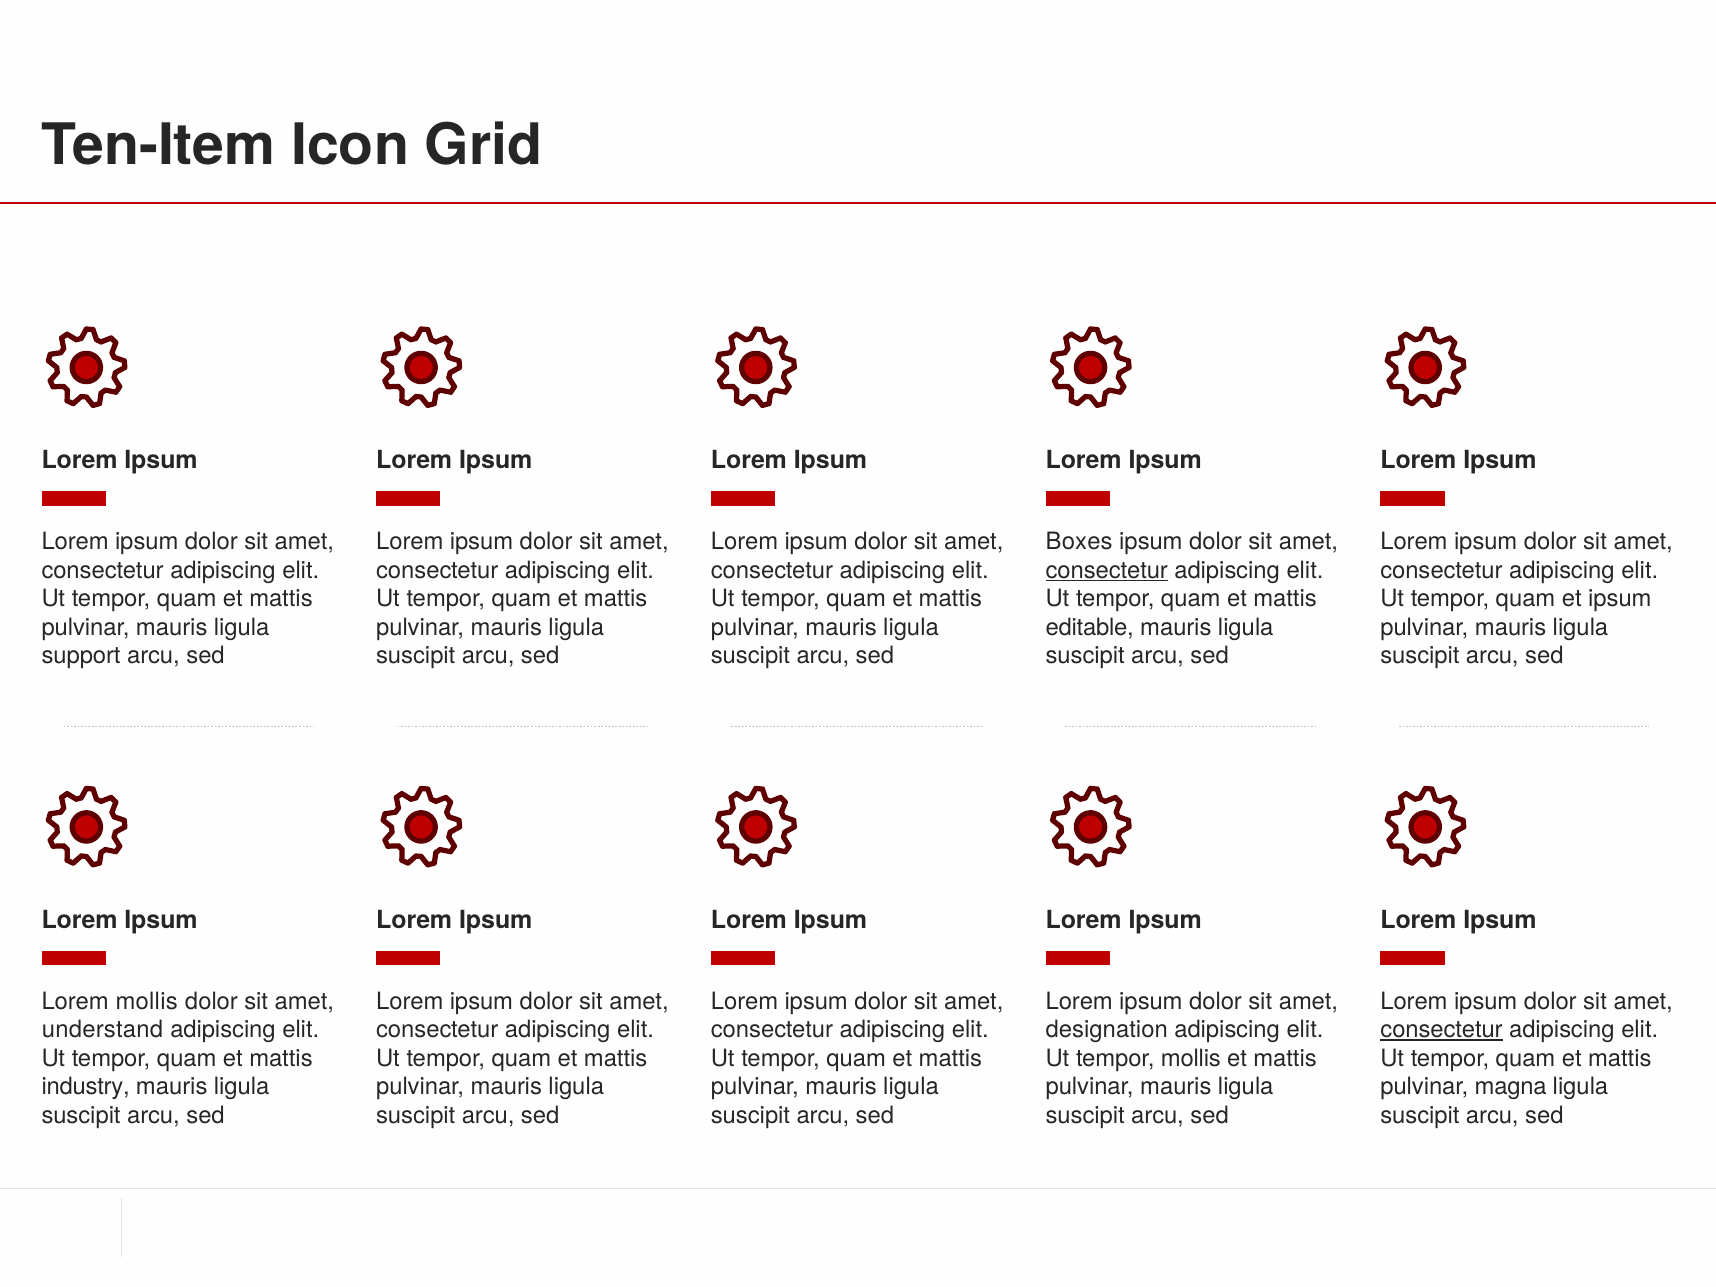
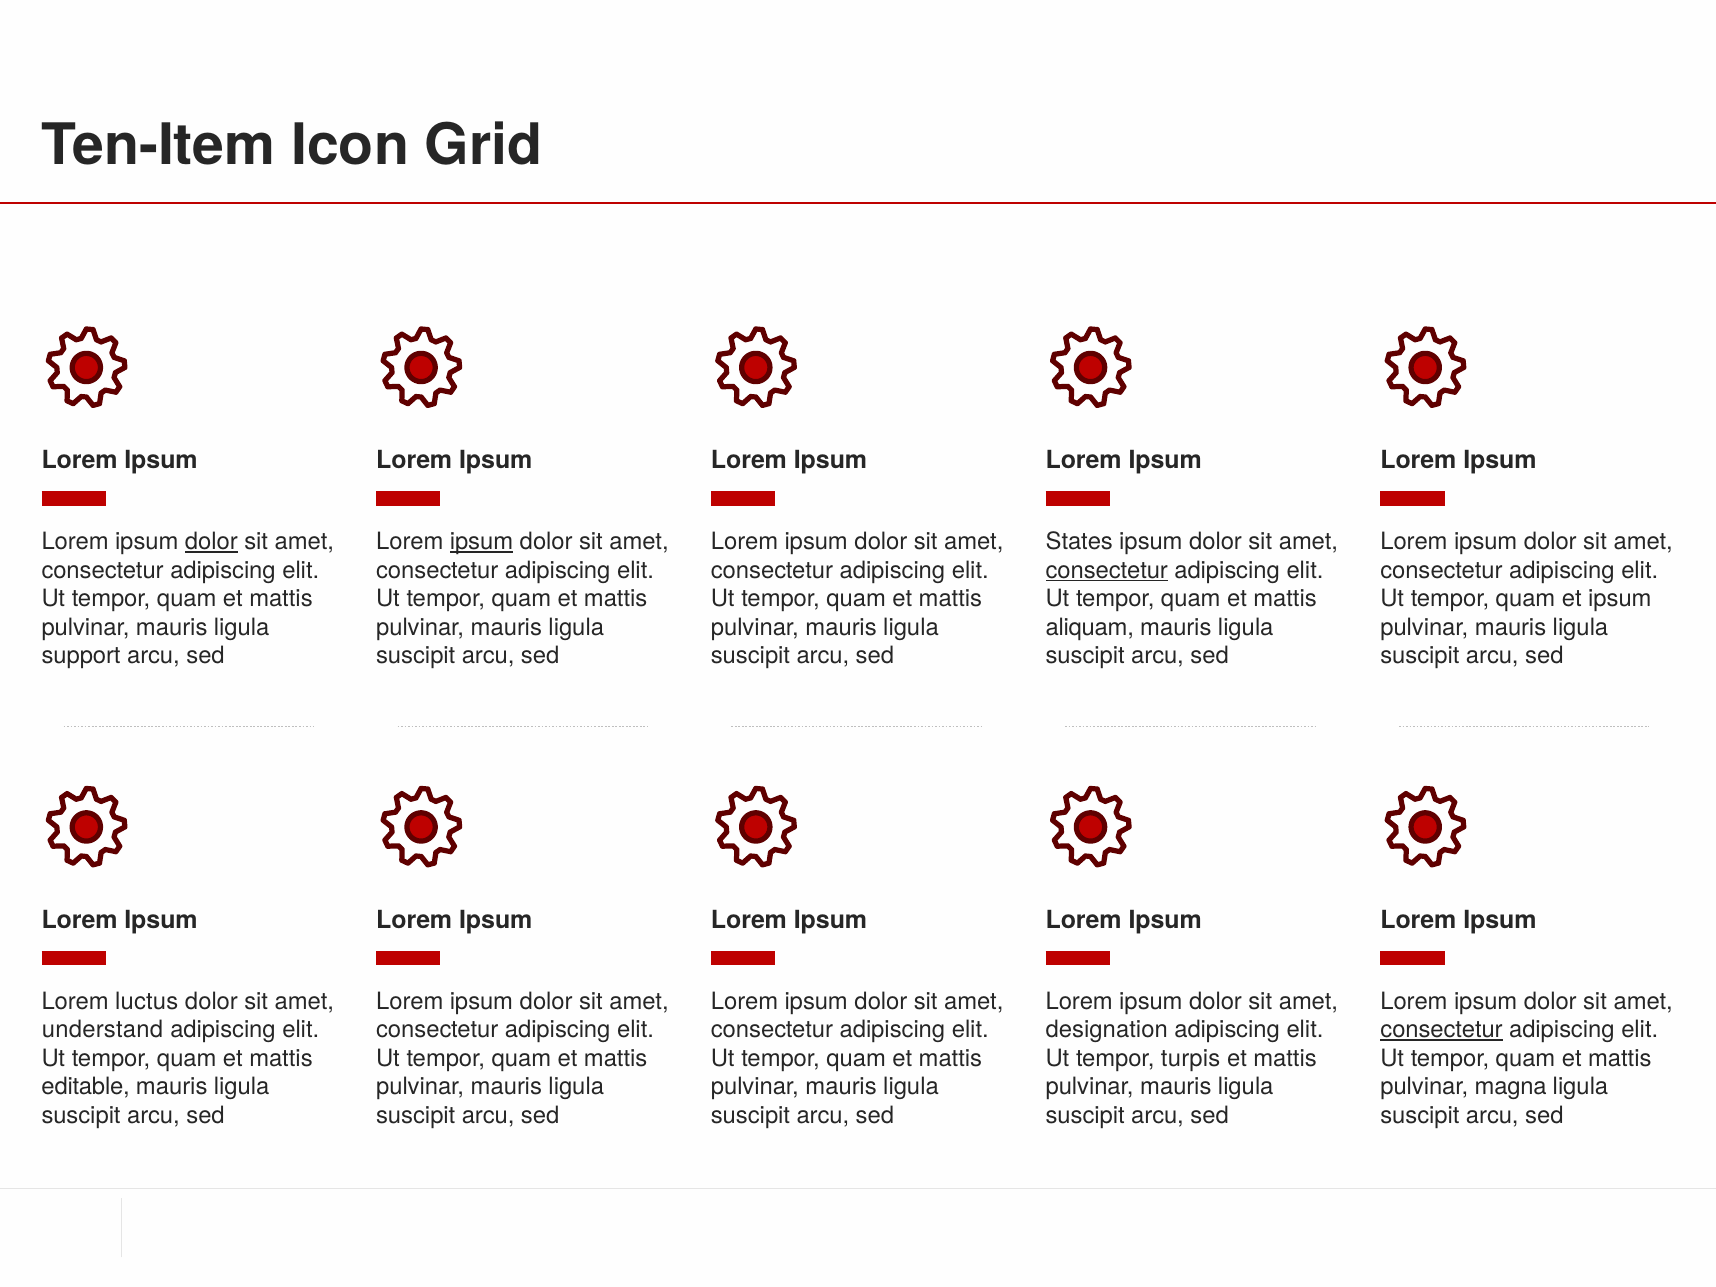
dolor underline: none -> present (211, 542)
ipsum underline: none -> present (481, 542)
Boxes: Boxes -> States (1079, 542)
editable: editable -> aliquam (1090, 627)
Lorem mollis: mollis -> luctus (147, 1001)
tempor mollis: mollis -> turpis (1191, 1058)
industry: industry -> editable (86, 1087)
